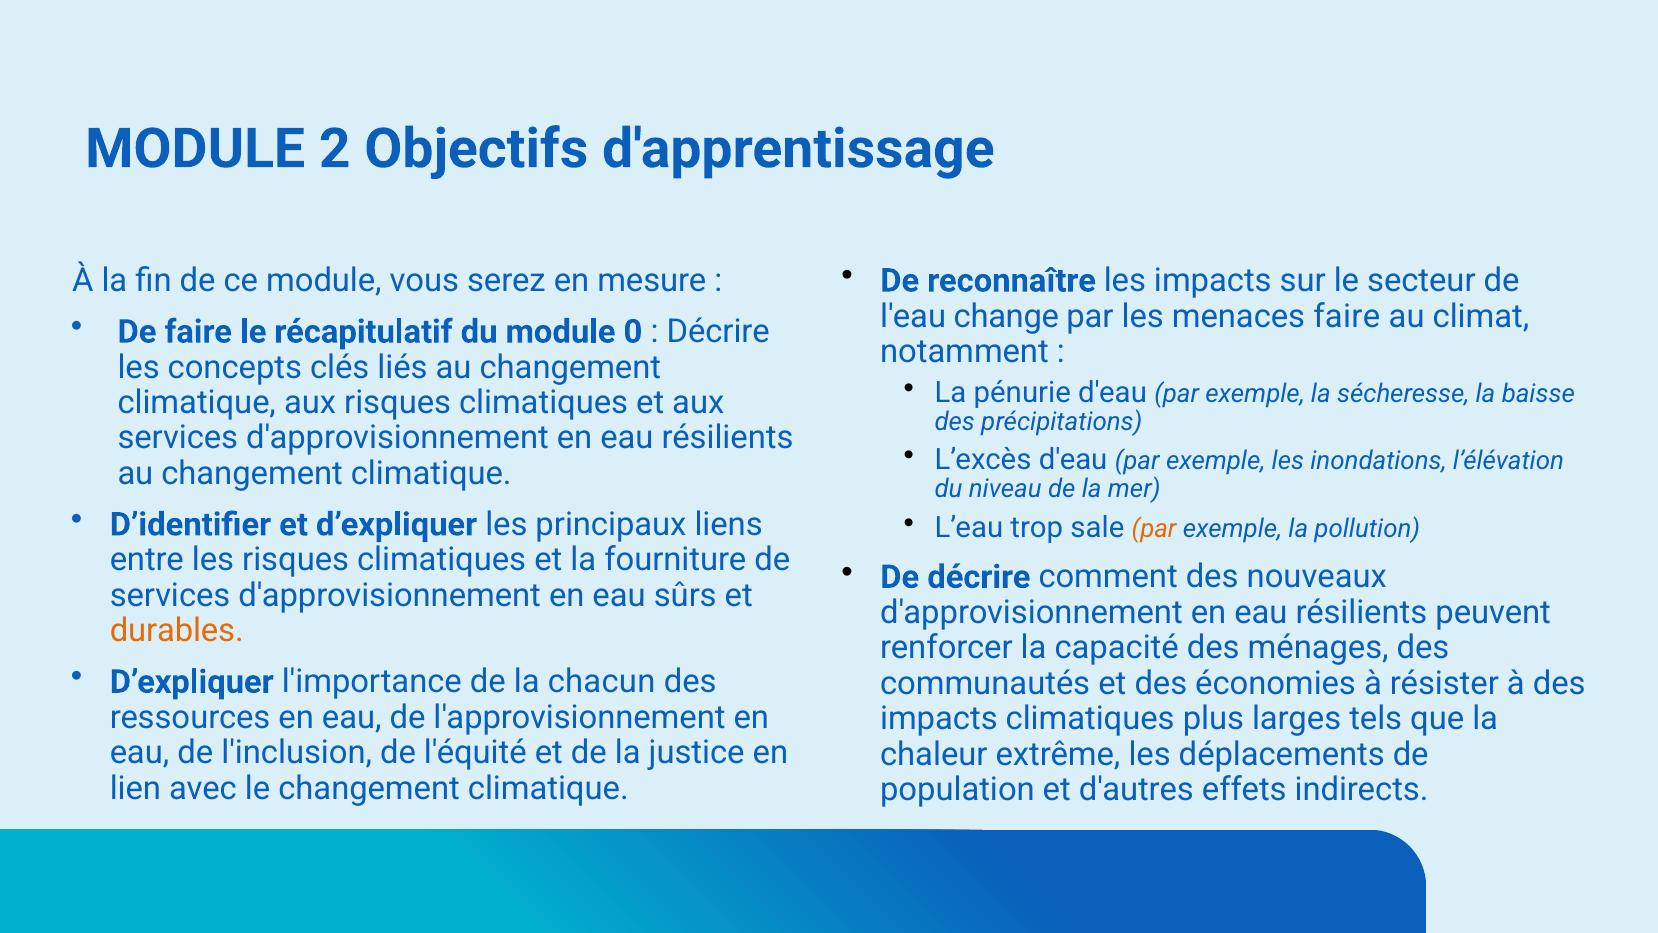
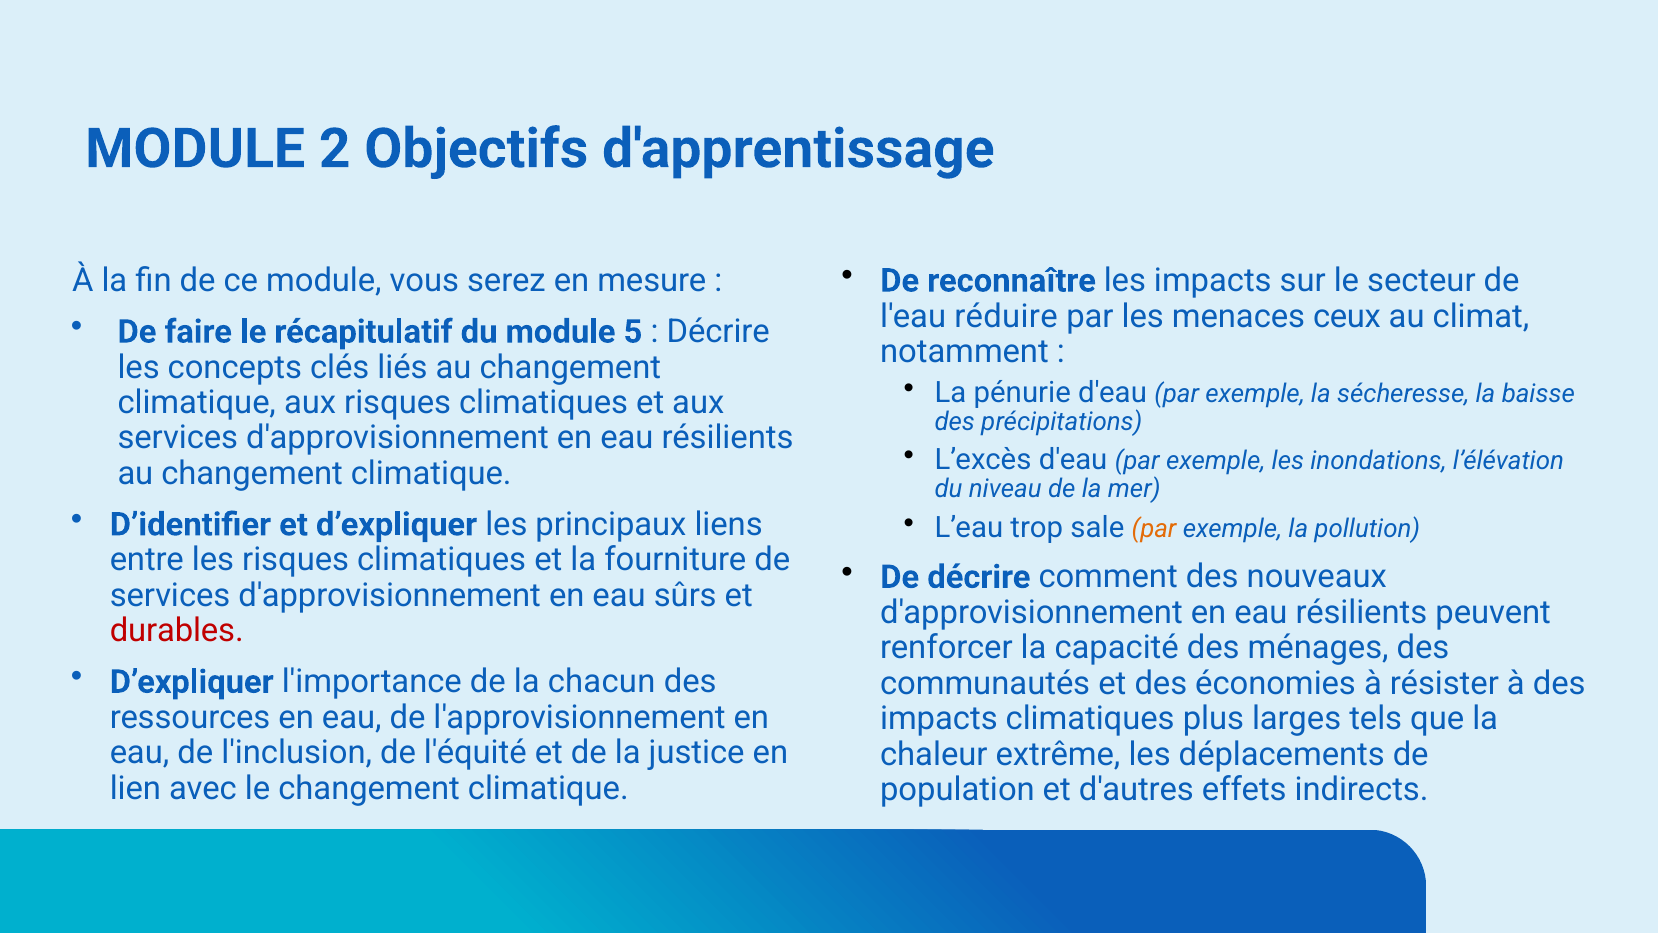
change: change -> réduire (1006, 316)
menaces faire: faire -> ceux (1347, 316)
0: 0 -> 5 (633, 332)
durables colour: orange -> red (177, 631)
